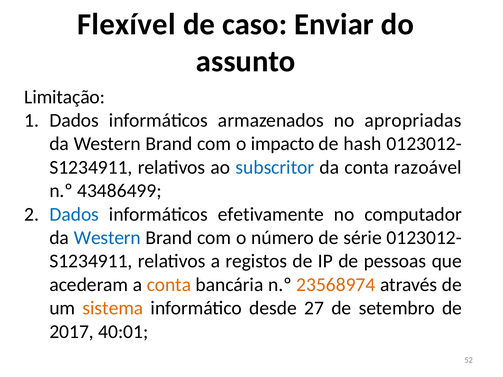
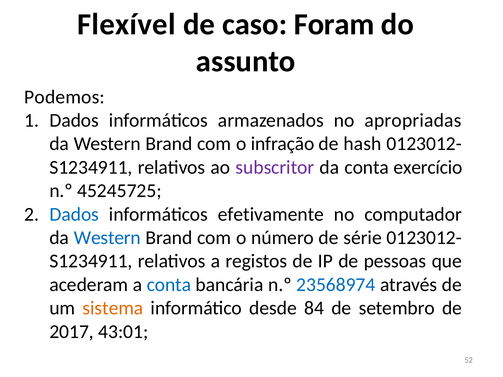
Enviar: Enviar -> Foram (334, 24)
Limitação: Limitação -> Podemos (65, 97)
impacto: impacto -> infração (283, 144)
subscritor colour: blue -> purple (275, 167)
razoável: razoável -> exercício (428, 167)
43486499: 43486499 -> 45245725 (119, 191)
conta colour: orange -> blue (169, 285)
23568974 colour: orange -> blue (336, 285)
27: 27 -> 84 (314, 308)
40:01: 40:01 -> 43:01 (123, 332)
